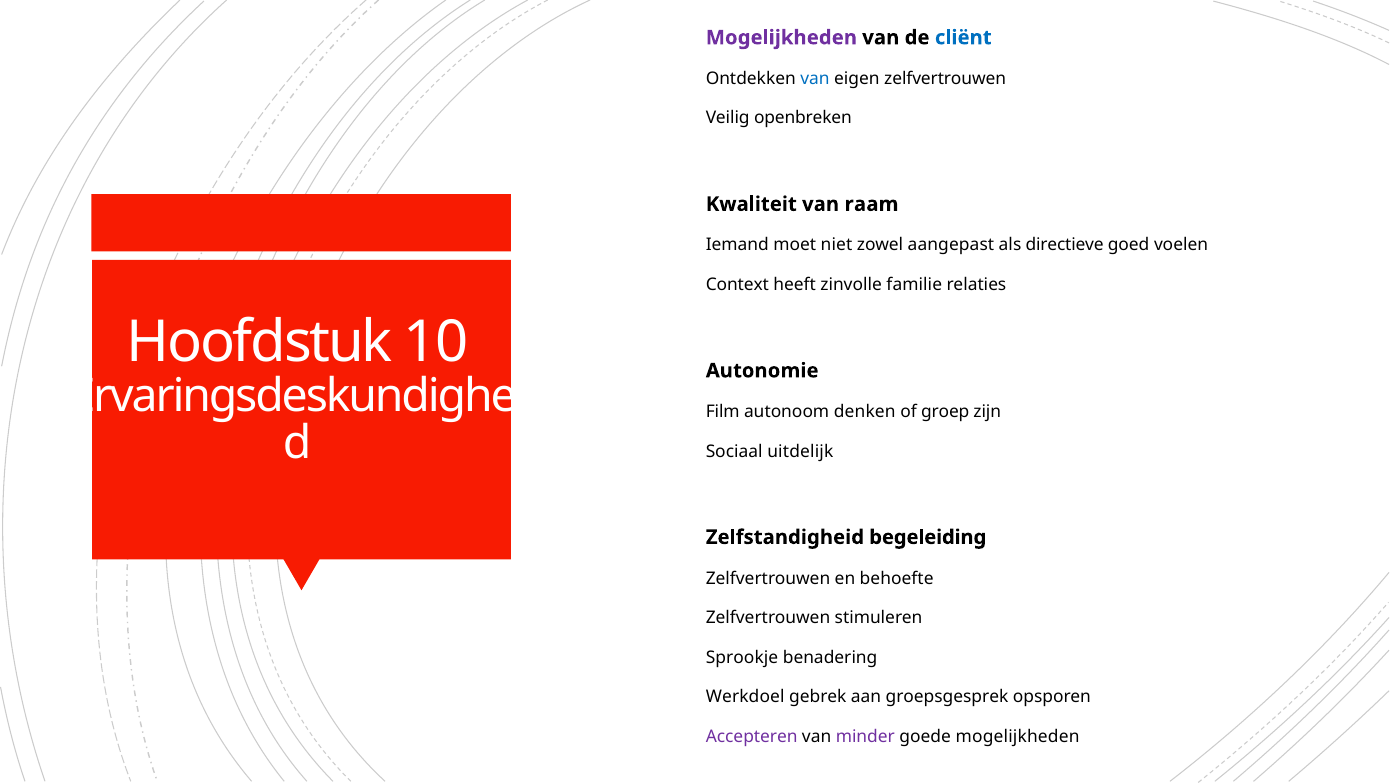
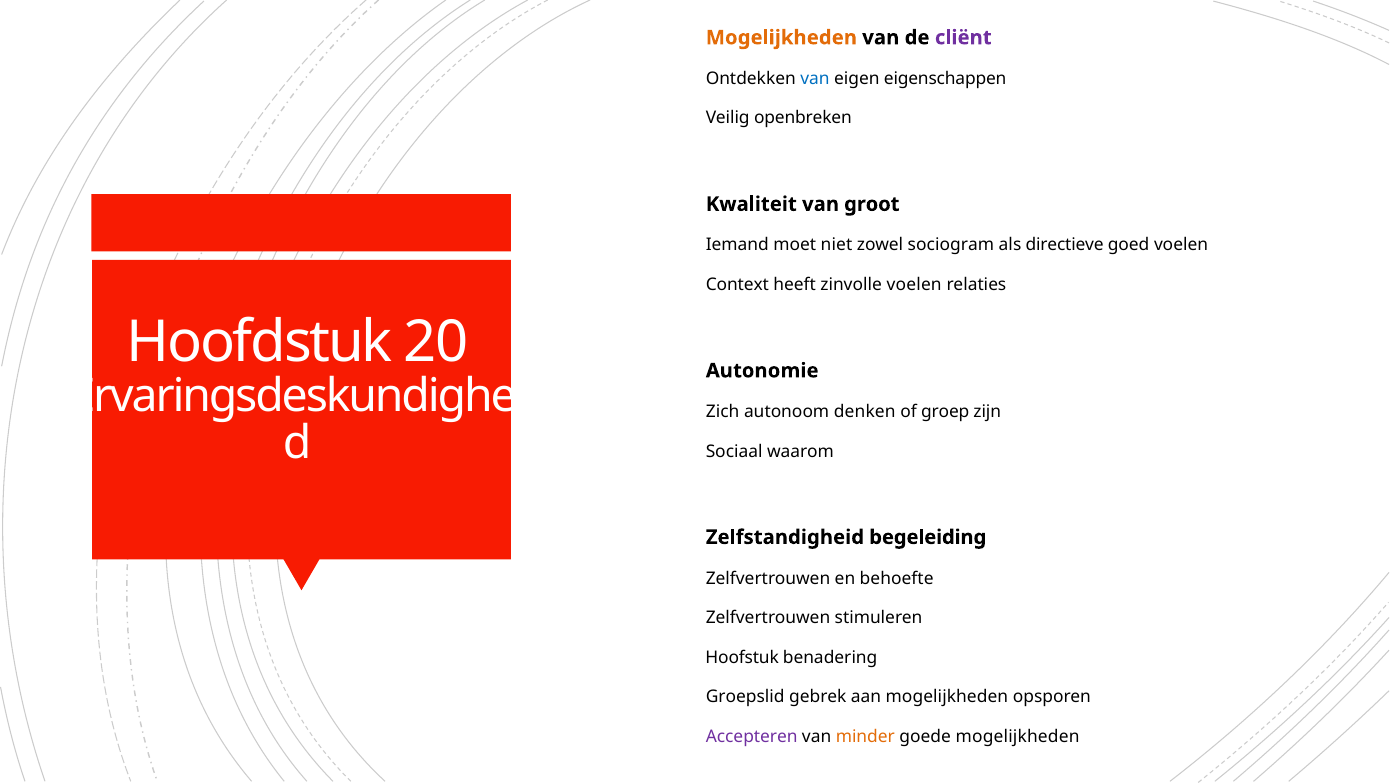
Mogelijkheden colour: purple -> orange (781, 38)
cliënt colour: blue -> purple (963, 38)
eigen zelfvertrouwen: zelfvertrouwen -> eigenschappen (945, 79)
raam: raam -> groot (872, 204)
aangepast: aangepast -> sociogram (951, 245)
zinvolle familie: familie -> voelen (914, 285)
10: 10 -> 20 (436, 343)
Film: Film -> Zich (723, 412)
uitdelijk: uitdelijk -> waarom (800, 451)
Sprookje: Sprookje -> Hoofstuk (742, 657)
Werkdoel: Werkdoel -> Groepslid (745, 697)
aan groepsgesprek: groepsgesprek -> mogelijkheden (947, 697)
minder colour: purple -> orange (865, 736)
